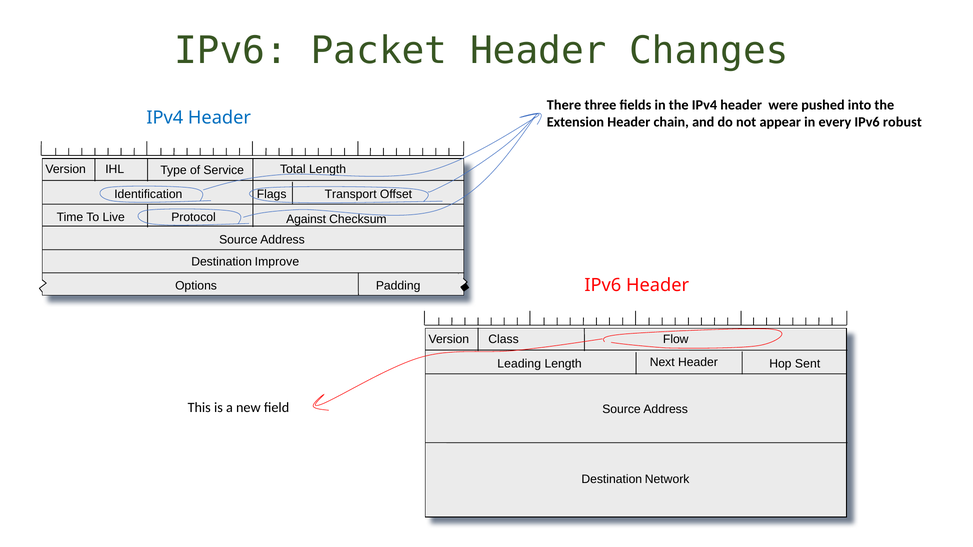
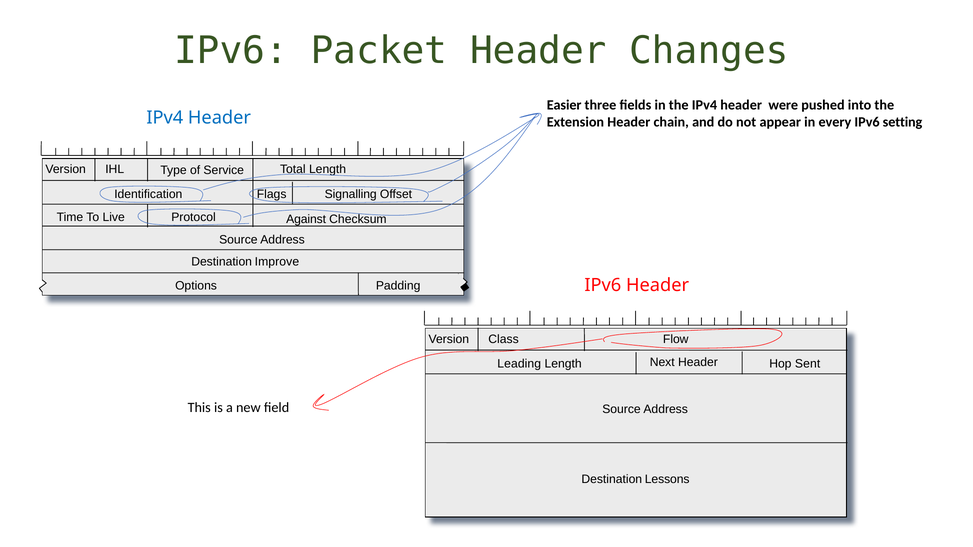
There: There -> Easier (564, 105)
robust: robust -> setting (903, 122)
Transport: Transport -> Signalling (351, 194)
Network: Network -> Lessons (667, 480)
